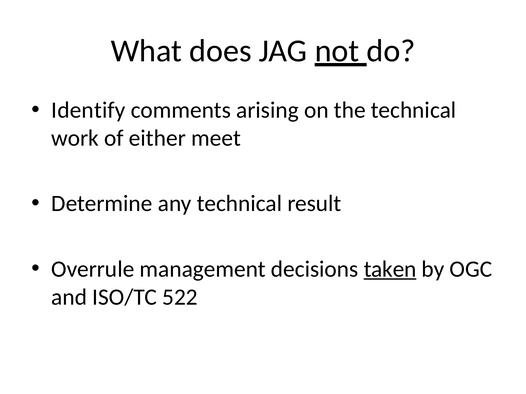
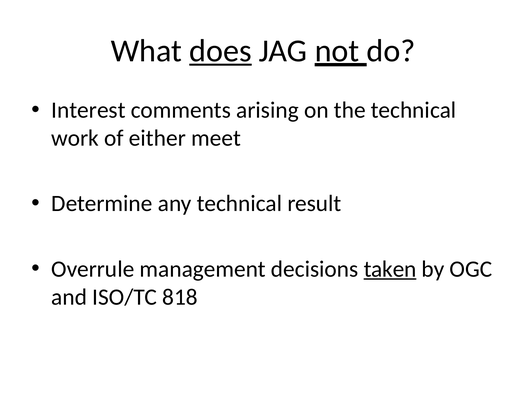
does underline: none -> present (220, 51)
Identify: Identify -> Interest (88, 110)
522: 522 -> 818 (180, 297)
